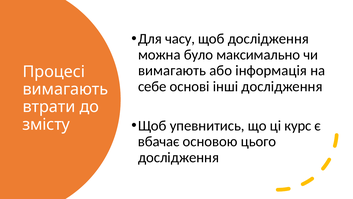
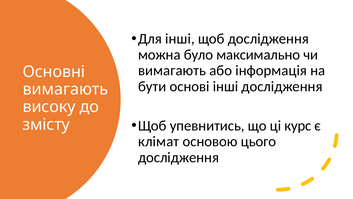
Для часу: часу -> інші (180, 39)
Процесі: Процесі -> Основні (54, 72)
себе: себе -> бути (152, 86)
втрати: втрати -> високу (49, 107)
вбачає: вбачає -> клімат (159, 141)
